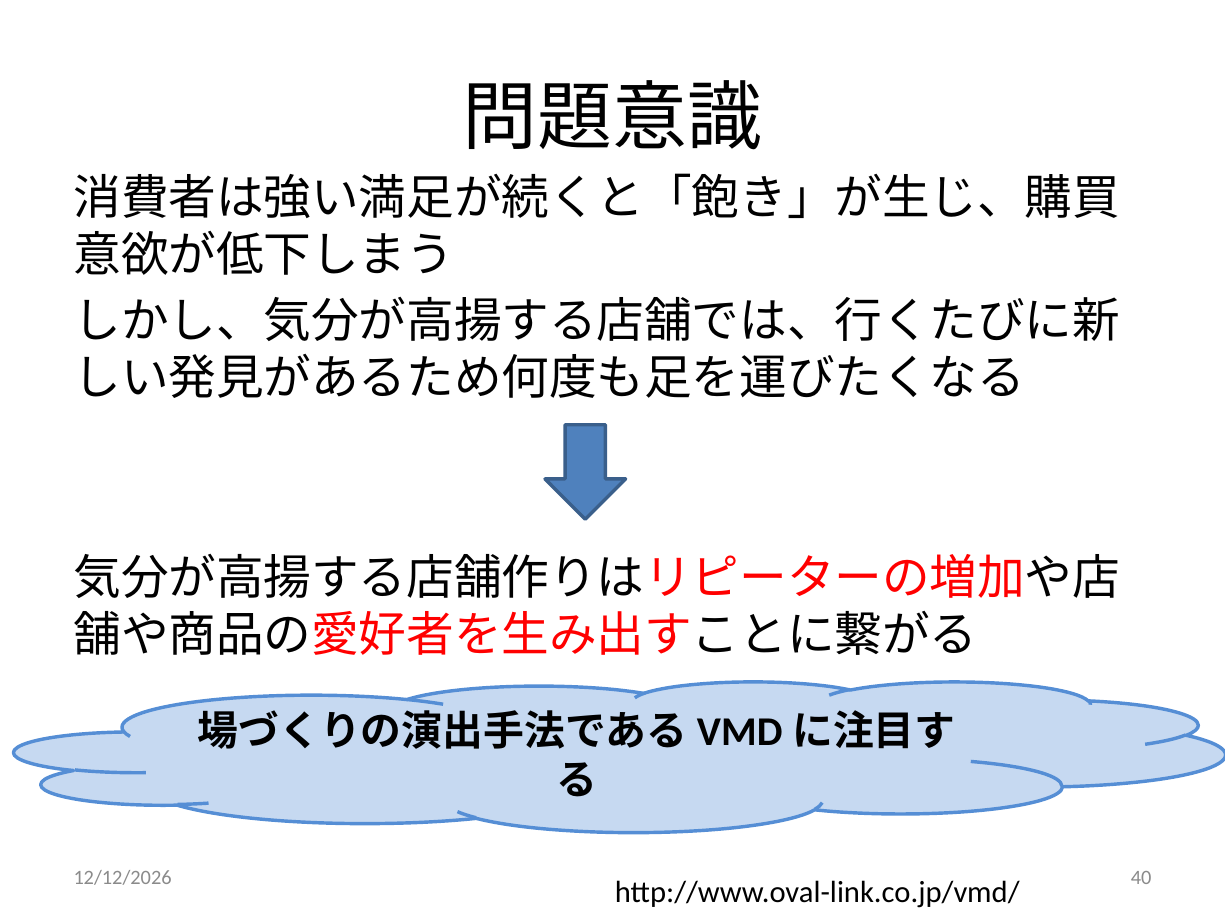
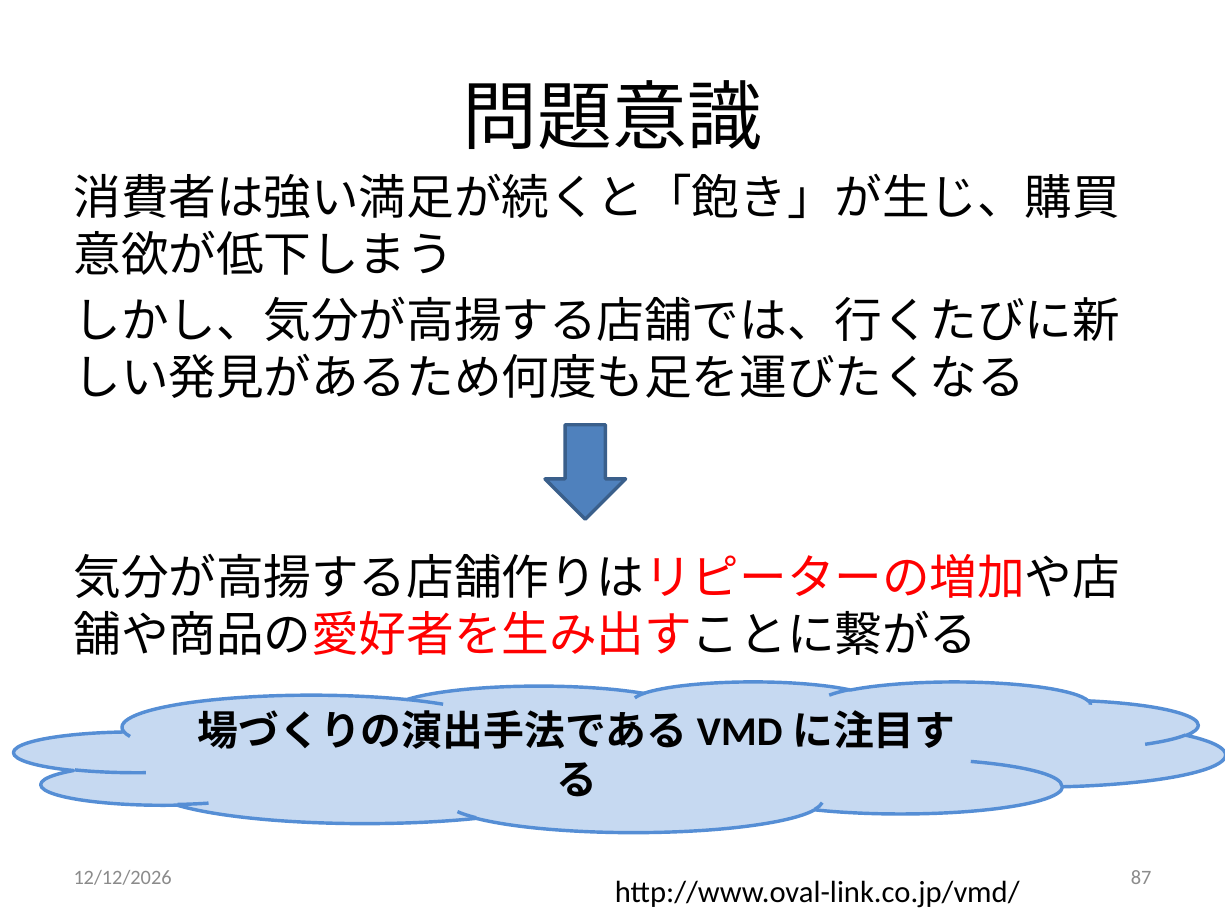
40: 40 -> 87 (1141, 877)
